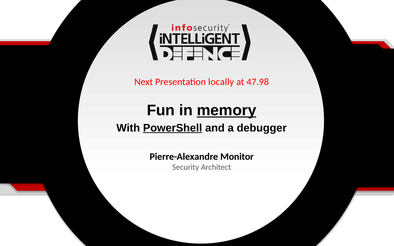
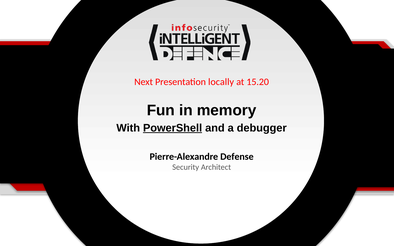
47.98: 47.98 -> 15.20 (258, 82)
memory underline: present -> none (227, 110)
Monitor: Monitor -> Defense (237, 157)
